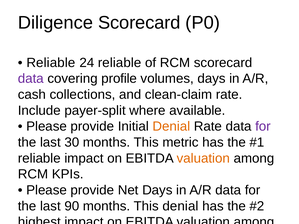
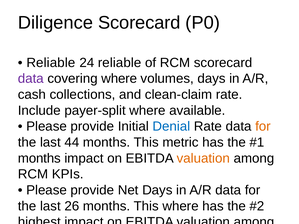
covering profile: profile -> where (119, 79)
Denial colour: orange -> blue (171, 127)
for colour: purple -> orange (263, 127)
30: 30 -> 44 (72, 142)
reliable: reliable -> months (39, 158)
90: 90 -> 26 (72, 206)
This denial: denial -> where (181, 206)
